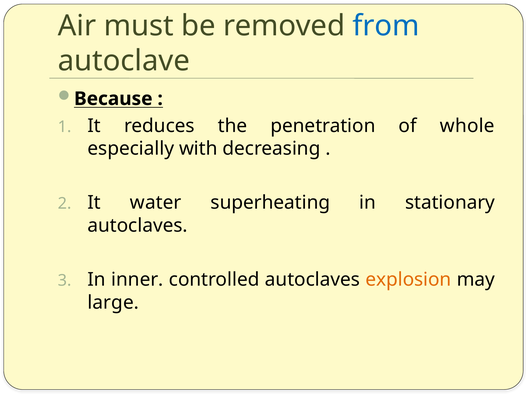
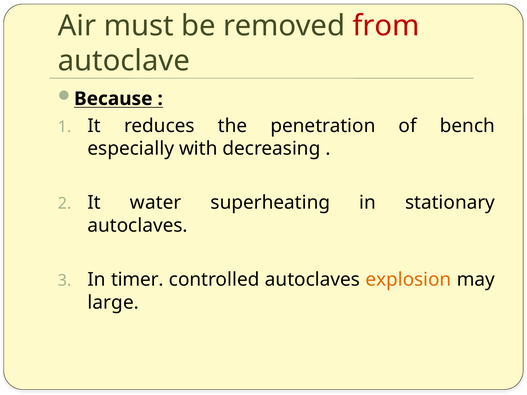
from colour: blue -> red (386, 26)
whole: whole -> bench (467, 126)
inner: inner -> timer (137, 280)
